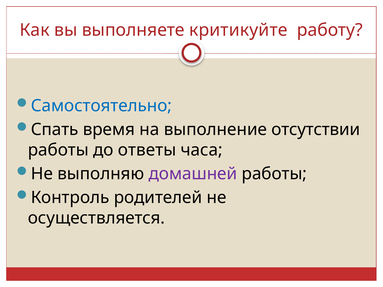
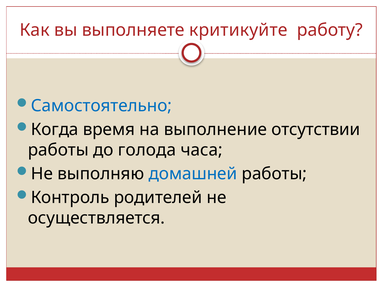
Спать: Спать -> Когда (55, 130)
ответы: ответы -> голода (147, 150)
домашней colour: purple -> blue (193, 174)
